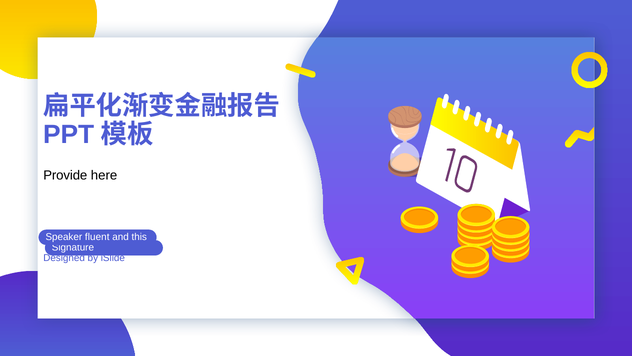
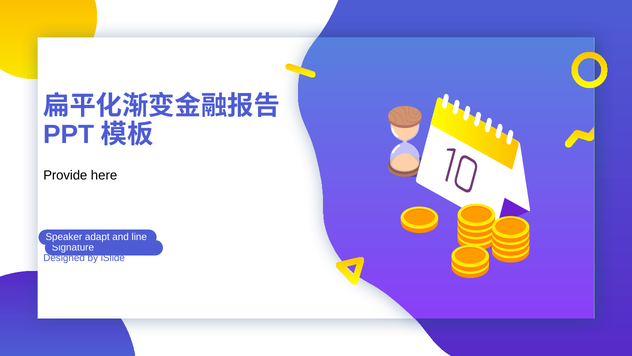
fluent: fluent -> adapt (97, 237)
this: this -> line (139, 237)
